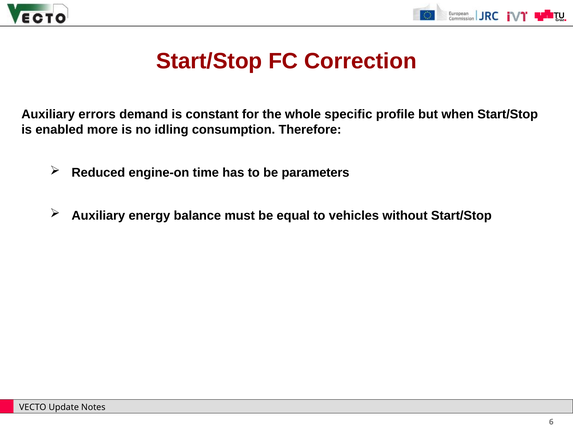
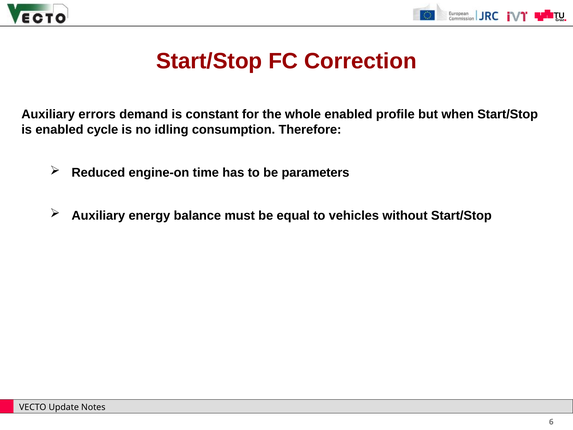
whole specific: specific -> enabled (348, 114)
more: more -> cycle (103, 130)
